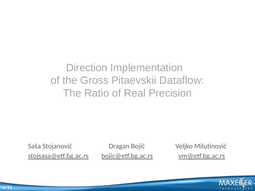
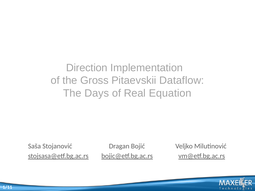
Ratio: Ratio -> Days (97, 93)
Precision: Precision -> Equation (170, 93)
